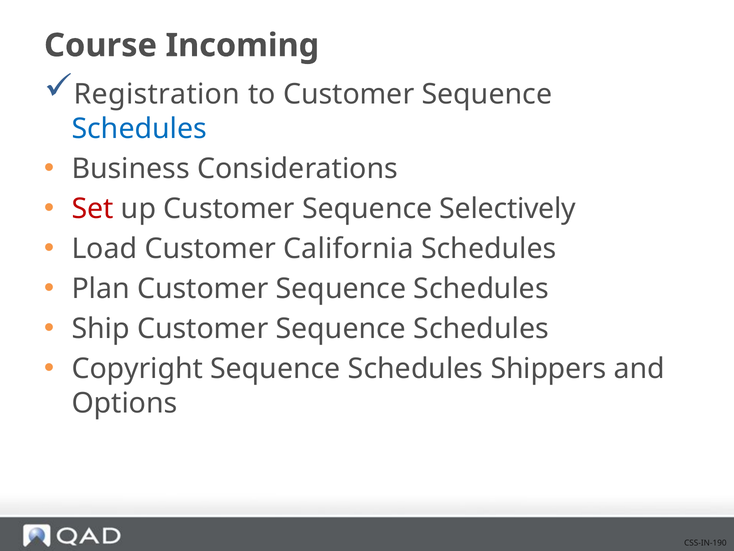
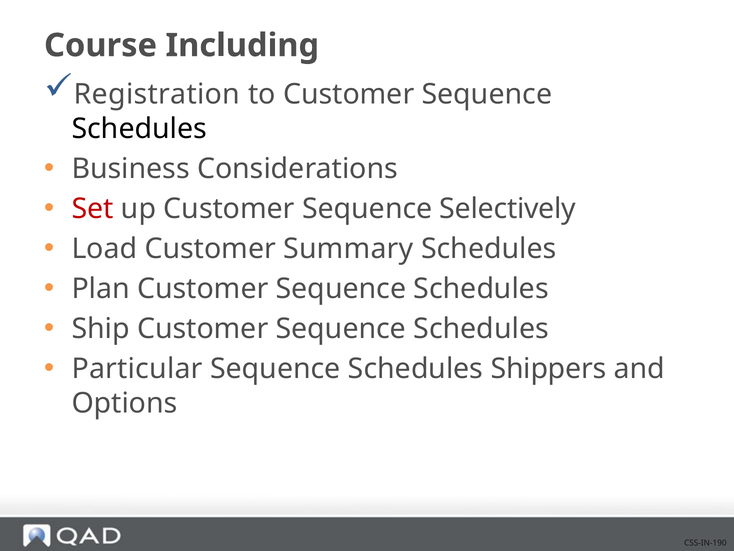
Incoming: Incoming -> Including (242, 45)
Schedules colour: blue -> black (139, 129)
California: California -> Summary (348, 249)
Copyright: Copyright -> Particular (137, 369)
